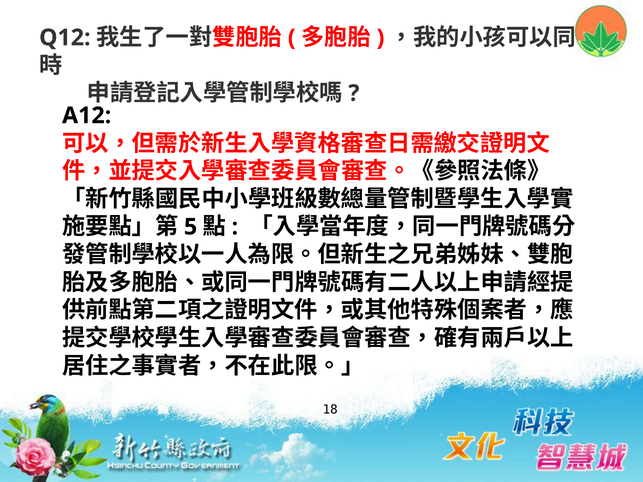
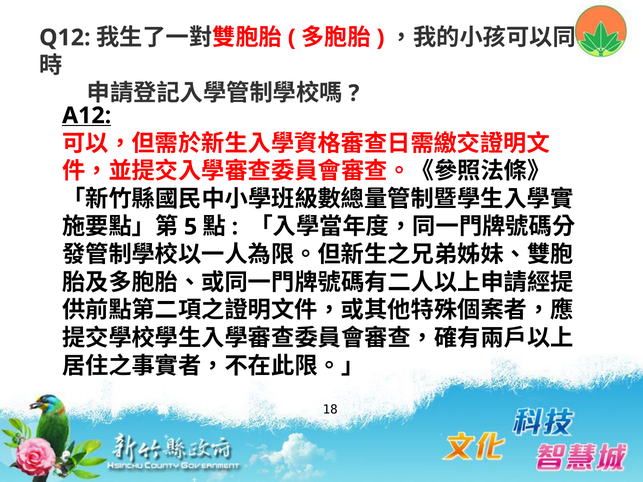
A12 underline: none -> present (87, 116)
